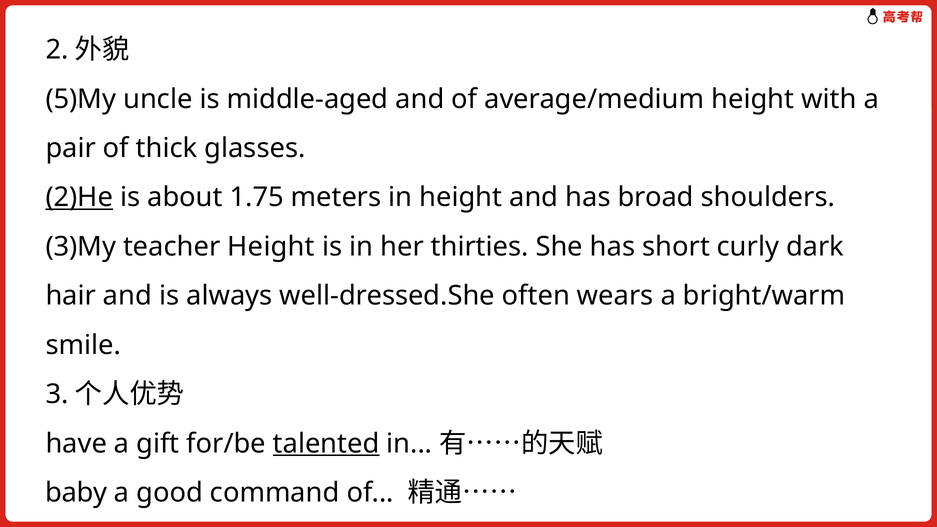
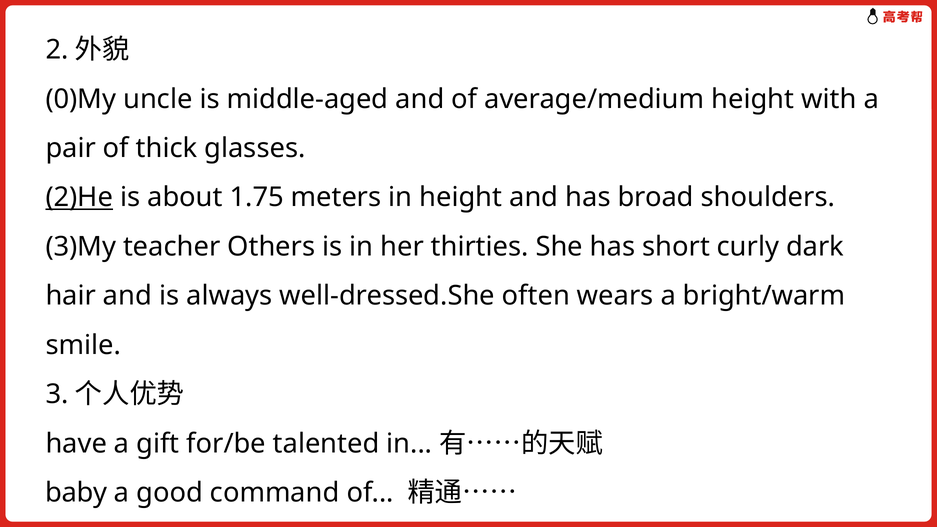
5)My: 5)My -> 0)My (81, 99)
teacher Height: Height -> Others (271, 247)
talented underline: present -> none (326, 444)
